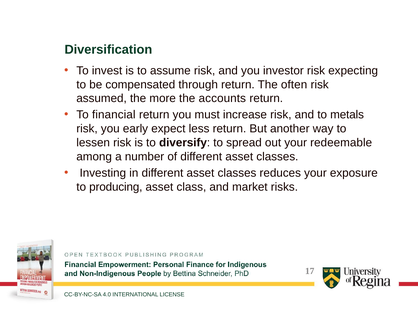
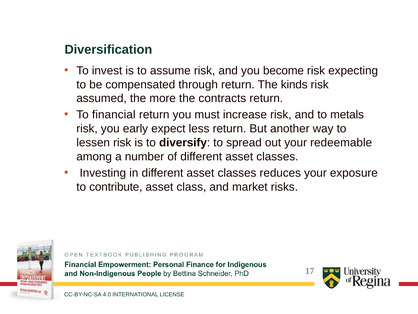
investor: investor -> become (283, 70)
often: often -> kinds (294, 84)
accounts: accounts -> contracts (222, 98)
producing: producing -> contribute (116, 187)
